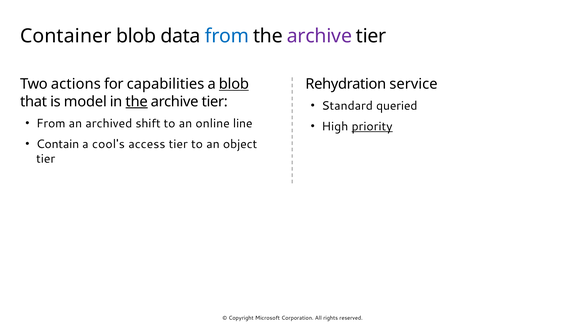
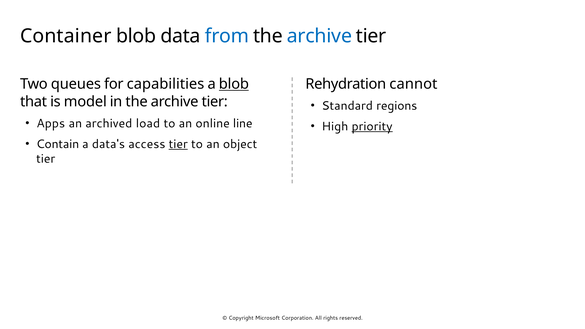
archive colour: purple -> blue (319, 36)
actions: actions -> queues (76, 84)
service: service -> cannot (413, 84)
the underline: present -> none (137, 102)
queried: queried -> regions (397, 106)
From: From -> Apps (51, 124)
shift: shift -> load (148, 124)
cool's: cool's -> data's (108, 144)
tier underline: none -> present (178, 144)
